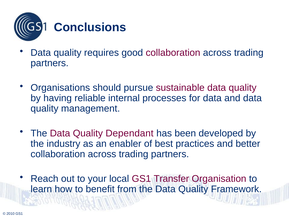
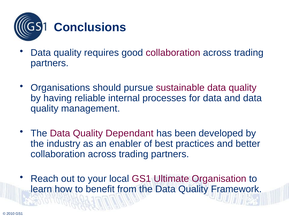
Transfer: Transfer -> Ultimate (171, 179)
